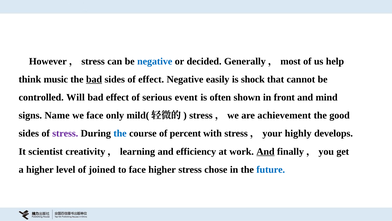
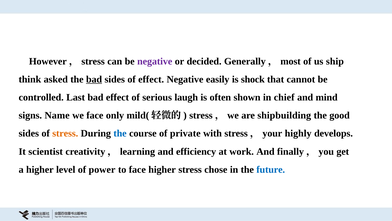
negative colour: blue -> purple (155, 61)
help: help -> ship (335, 61)
music: music -> asked (56, 80)
Will: Will -> Last (76, 98)
event: event -> laugh (186, 98)
front: front -> chief (284, 98)
achievement: achievement -> shipbuilding (284, 116)
stress colour: purple -> orange (65, 134)
percent: percent -> private (185, 134)
And underline: present -> none (265, 152)
joined: joined -> power (102, 170)
